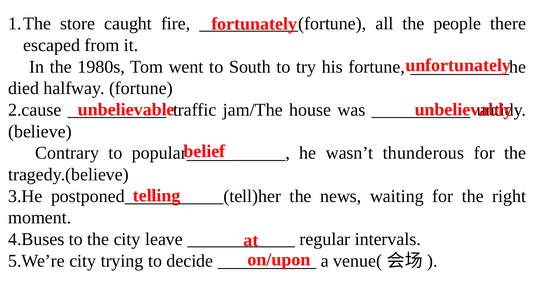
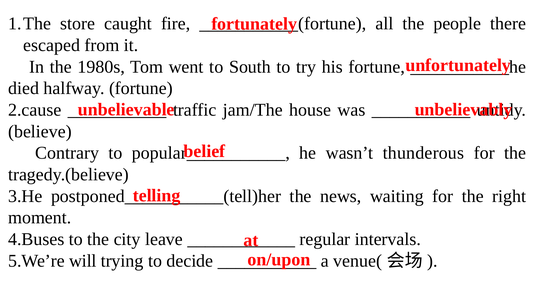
5.We’re city: city -> will (83, 260)
